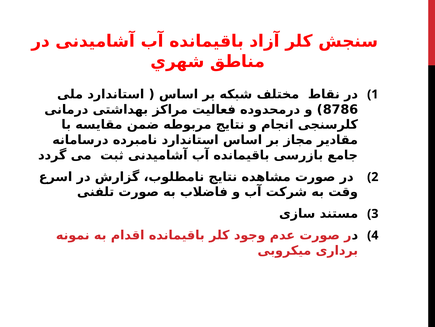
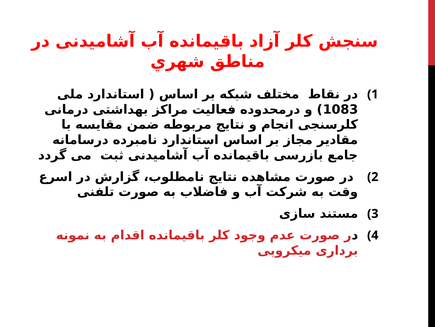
8786: 8786 -> 1083 (340, 109)
